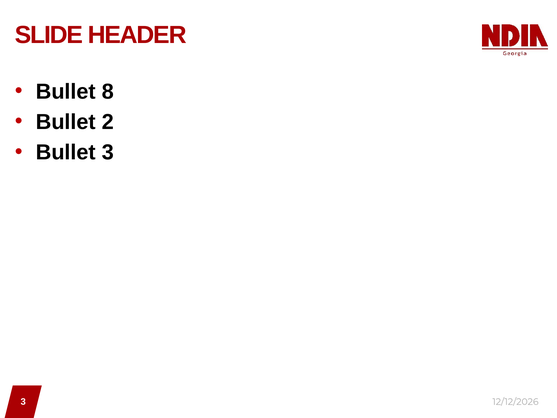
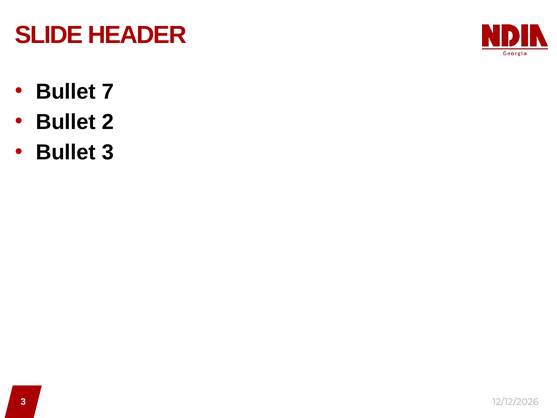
8: 8 -> 7 (108, 92)
